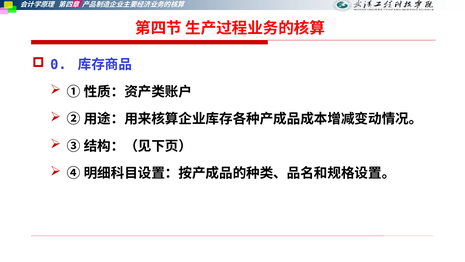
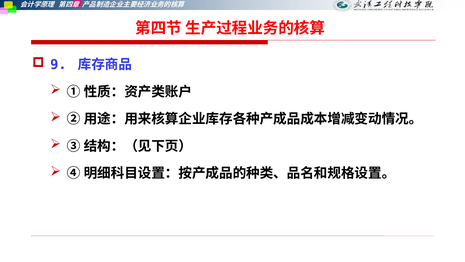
0: 0 -> 9 (58, 65)
